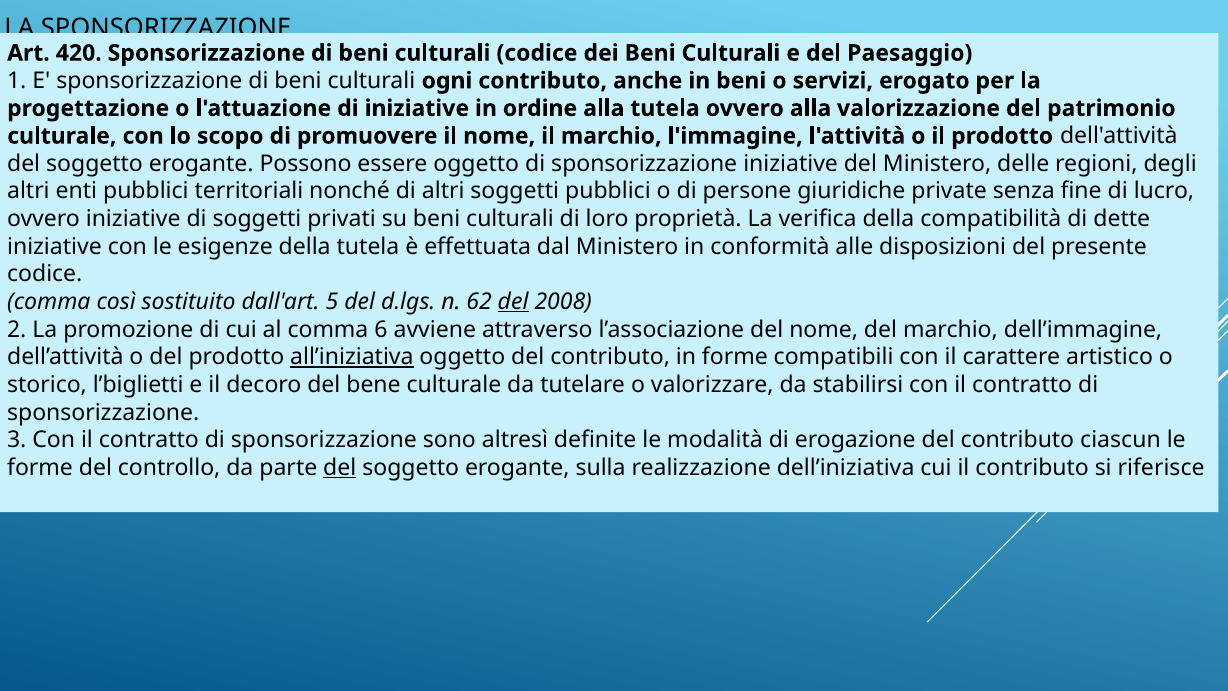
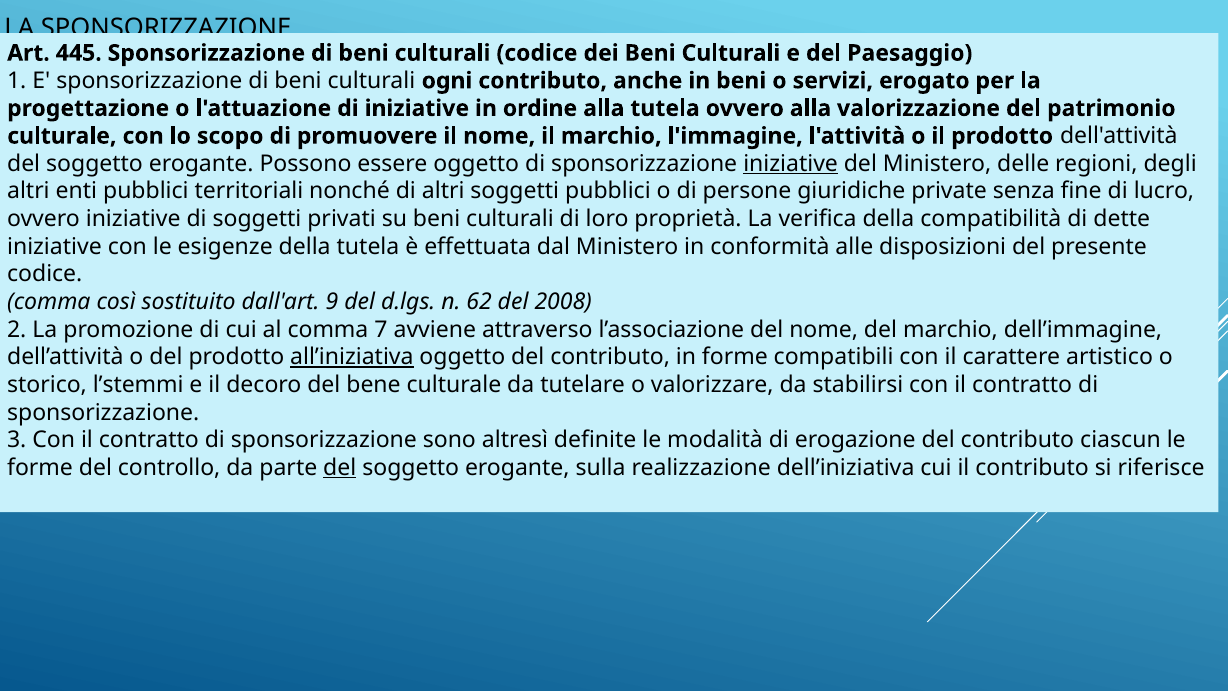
420: 420 -> 445 (79, 53)
iniziative underline: none -> present (791, 164)
5: 5 -> 9 (332, 302)
del underline: present -> none (513, 302)
6: 6 -> 7 (381, 329)
l’biglietti: l’biglietti -> l’stemmi (138, 385)
